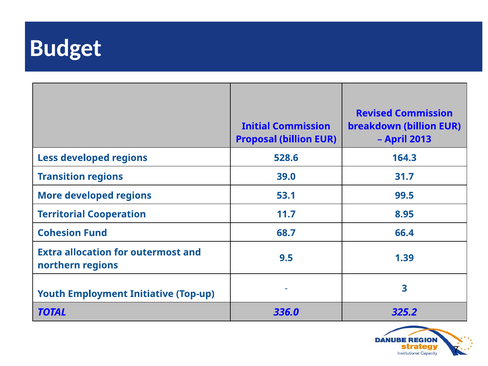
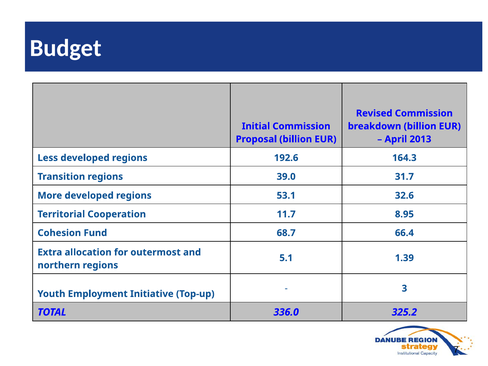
528.6: 528.6 -> 192.6 (286, 158)
99.5: 99.5 -> 32.6 (404, 196)
9.5: 9.5 -> 5.1 (286, 258)
